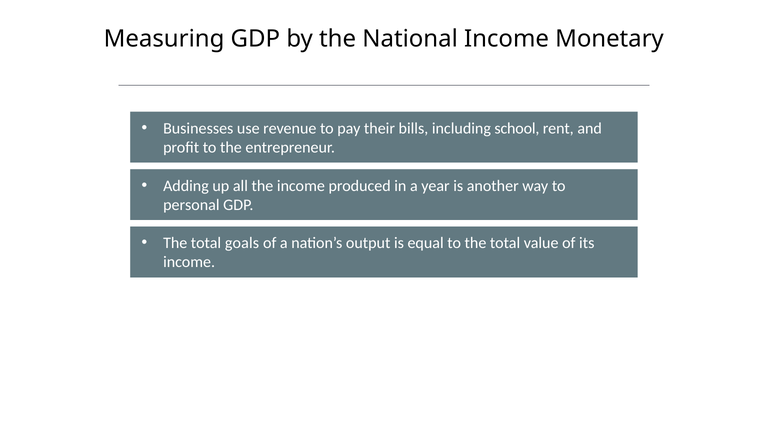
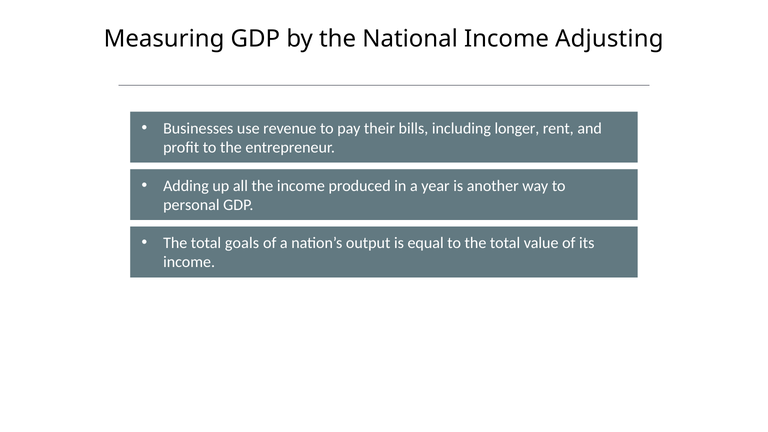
Monetary: Monetary -> Adjusting (609, 39)
school: school -> longer (517, 128)
